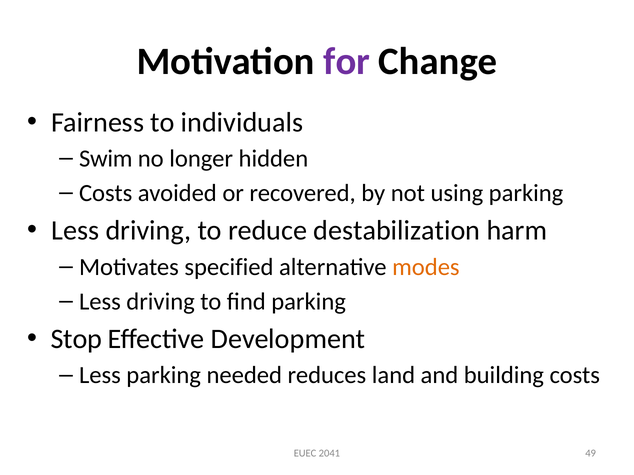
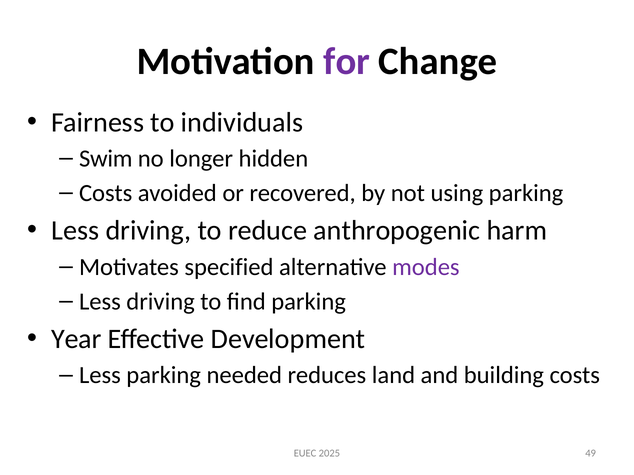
destabilization: destabilization -> anthropogenic (397, 231)
modes colour: orange -> purple (426, 267)
Stop: Stop -> Year (76, 339)
2041: 2041 -> 2025 (329, 454)
